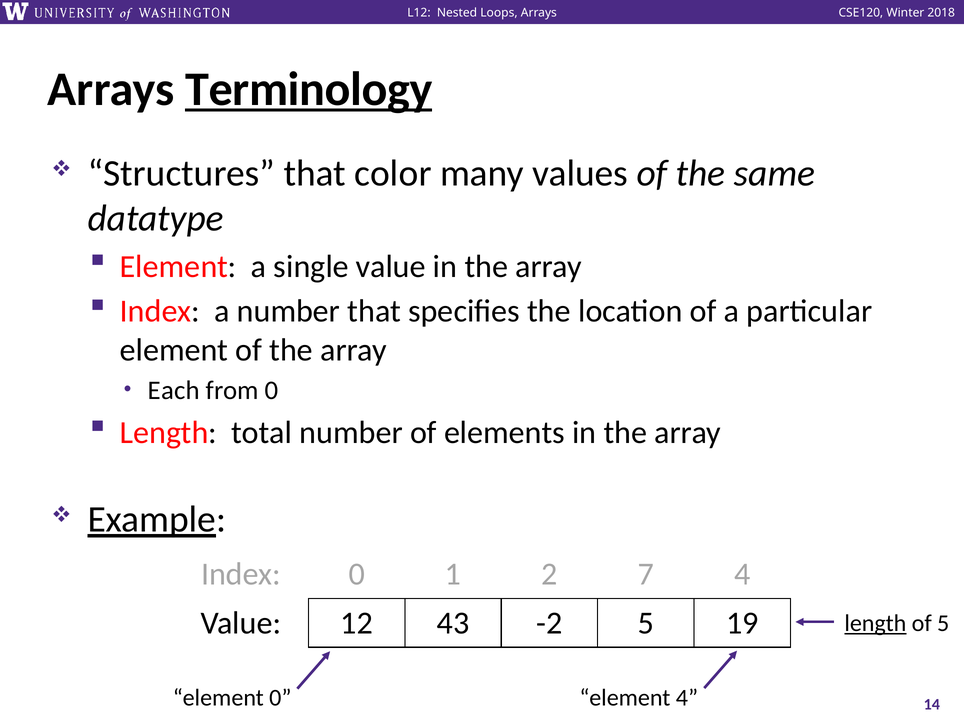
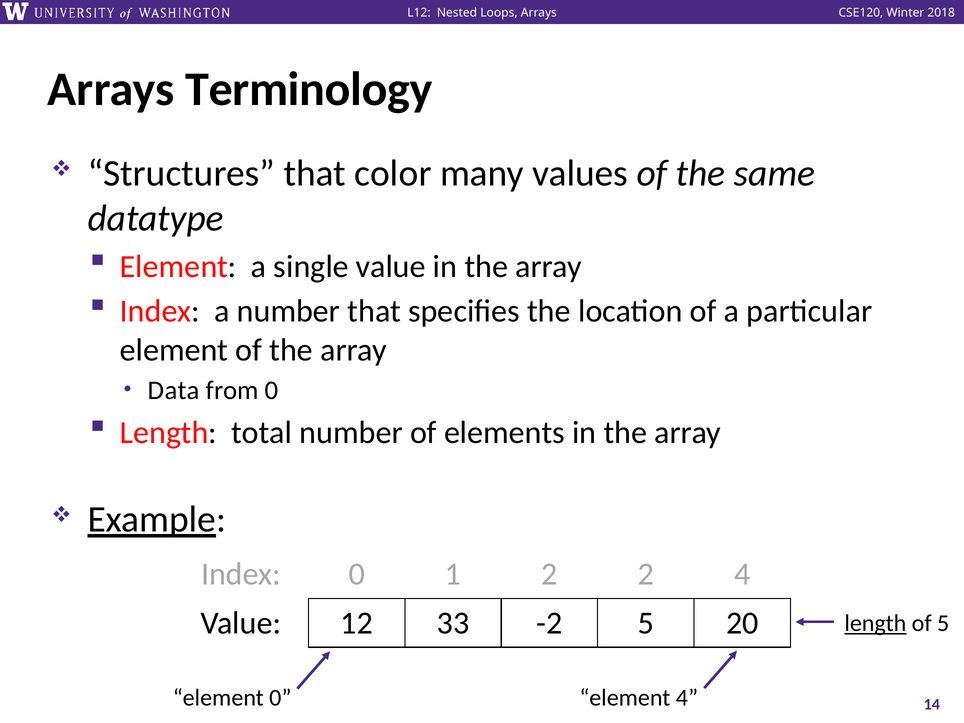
Terminology underline: present -> none (309, 89)
Each: Each -> Data (174, 390)
2 7: 7 -> 2 (646, 574)
43: 43 -> 33 (453, 623)
19: 19 -> 20 (742, 623)
